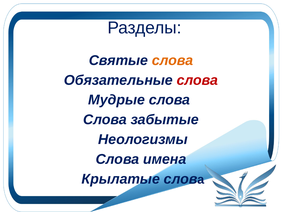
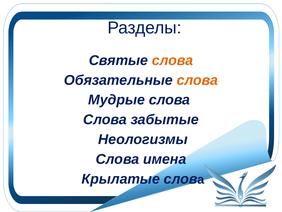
слова colour: red -> orange (197, 80)
